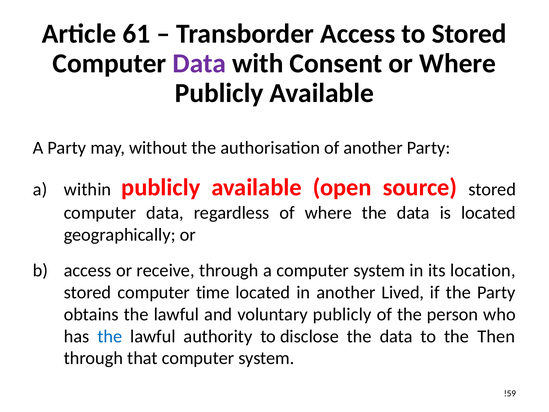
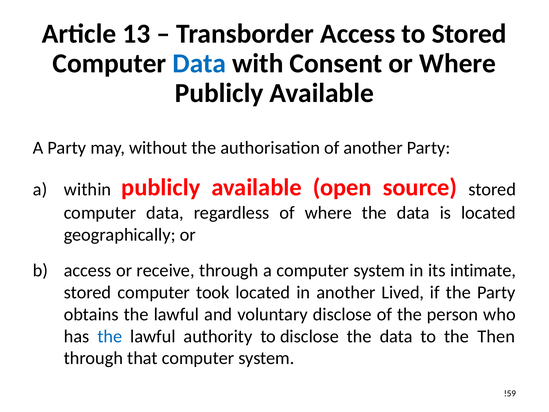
61: 61 -> 13 (136, 34)
Data colour: purple -> blue (199, 64)
location: location -> intimate (483, 270)
time: time -> took (213, 292)
voluntary publicly: publicly -> disclose (342, 314)
